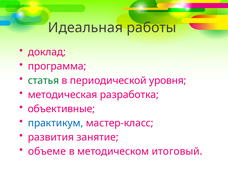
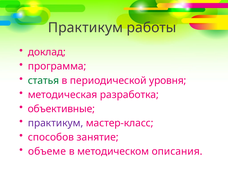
Идеальная: Идеальная -> Практикум (85, 28)
практикум colour: blue -> purple (56, 123)
развития: развития -> способов (51, 137)
итоговый: итоговый -> описания (177, 151)
